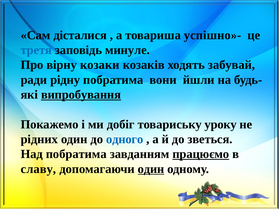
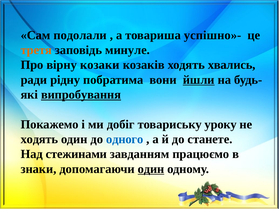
дісталися: дісталися -> подолали (80, 35)
третя colour: blue -> orange (36, 50)
забувай: забувай -> хвались (232, 65)
йшли underline: none -> present (199, 80)
рідних: рідних -> ходять (39, 139)
зветься: зветься -> станете (210, 139)
Над побратима: побратима -> стежинами (76, 154)
працюємо underline: present -> none (201, 154)
славу: славу -> знаки (38, 169)
